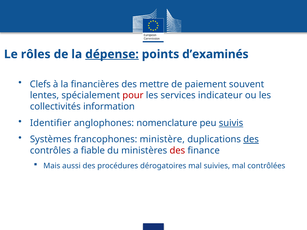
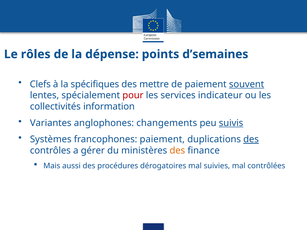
dépense underline: present -> none (112, 54)
d’examinés: d’examinés -> d’semaines (215, 54)
financières: financières -> spécifiques (95, 84)
souvent underline: none -> present (247, 84)
Identifier: Identifier -> Variantes (51, 123)
nomenclature: nomenclature -> changements (167, 123)
francophones ministère: ministère -> paiement (162, 140)
fiable: fiable -> gérer (93, 151)
des colour: red -> orange (177, 151)
